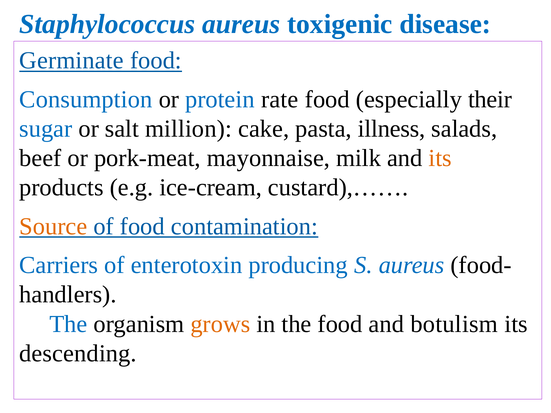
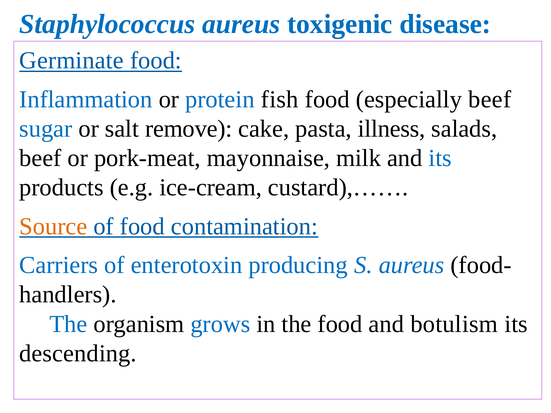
Consumption: Consumption -> Inflammation (86, 99)
rate: rate -> fish (280, 99)
especially their: their -> beef (490, 99)
million: million -> remove (189, 129)
its colour: orange -> blue (440, 158)
grows colour: orange -> blue (220, 324)
